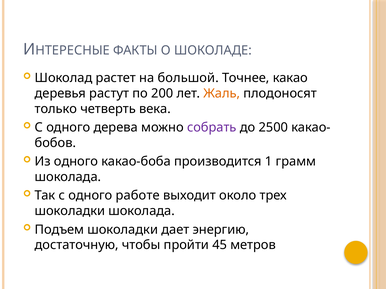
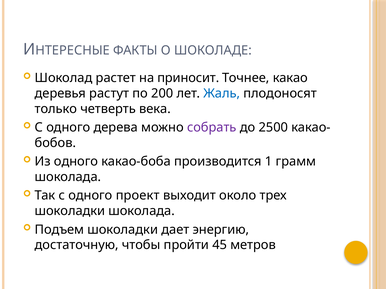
большой: большой -> приносит (188, 78)
Жаль colour: orange -> blue (222, 94)
работе: работе -> проект (138, 196)
